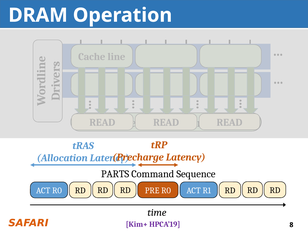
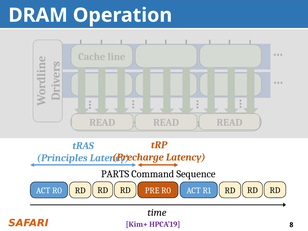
Allocation: Allocation -> Principles (62, 158)
